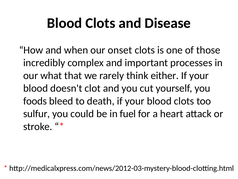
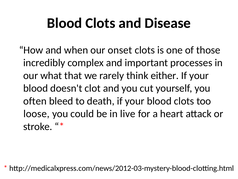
foods: foods -> often (35, 101)
sulfur: sulfur -> loose (36, 113)
fuel: fuel -> live (128, 113)
